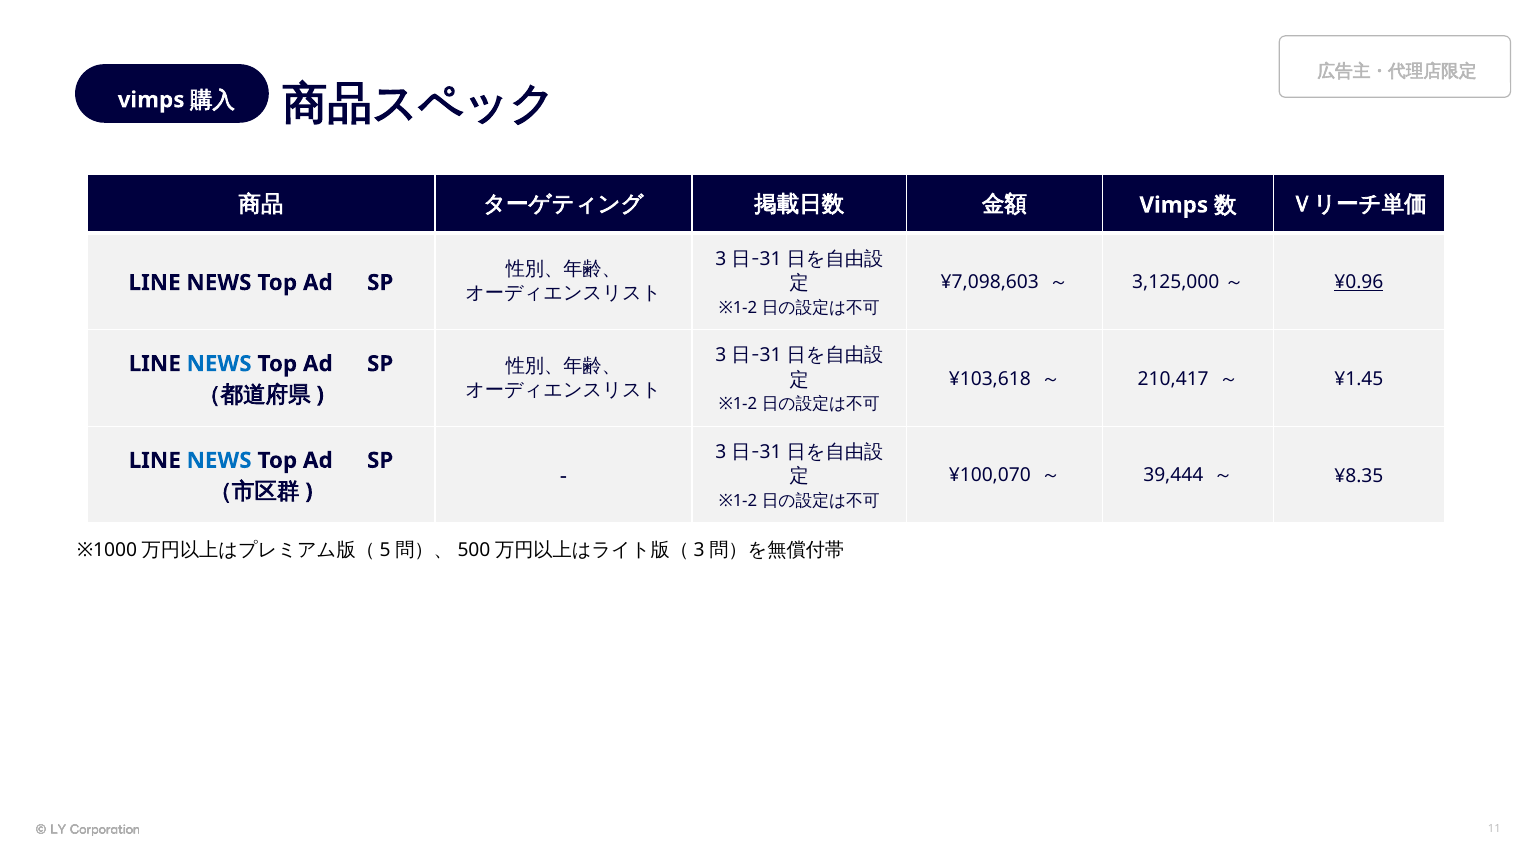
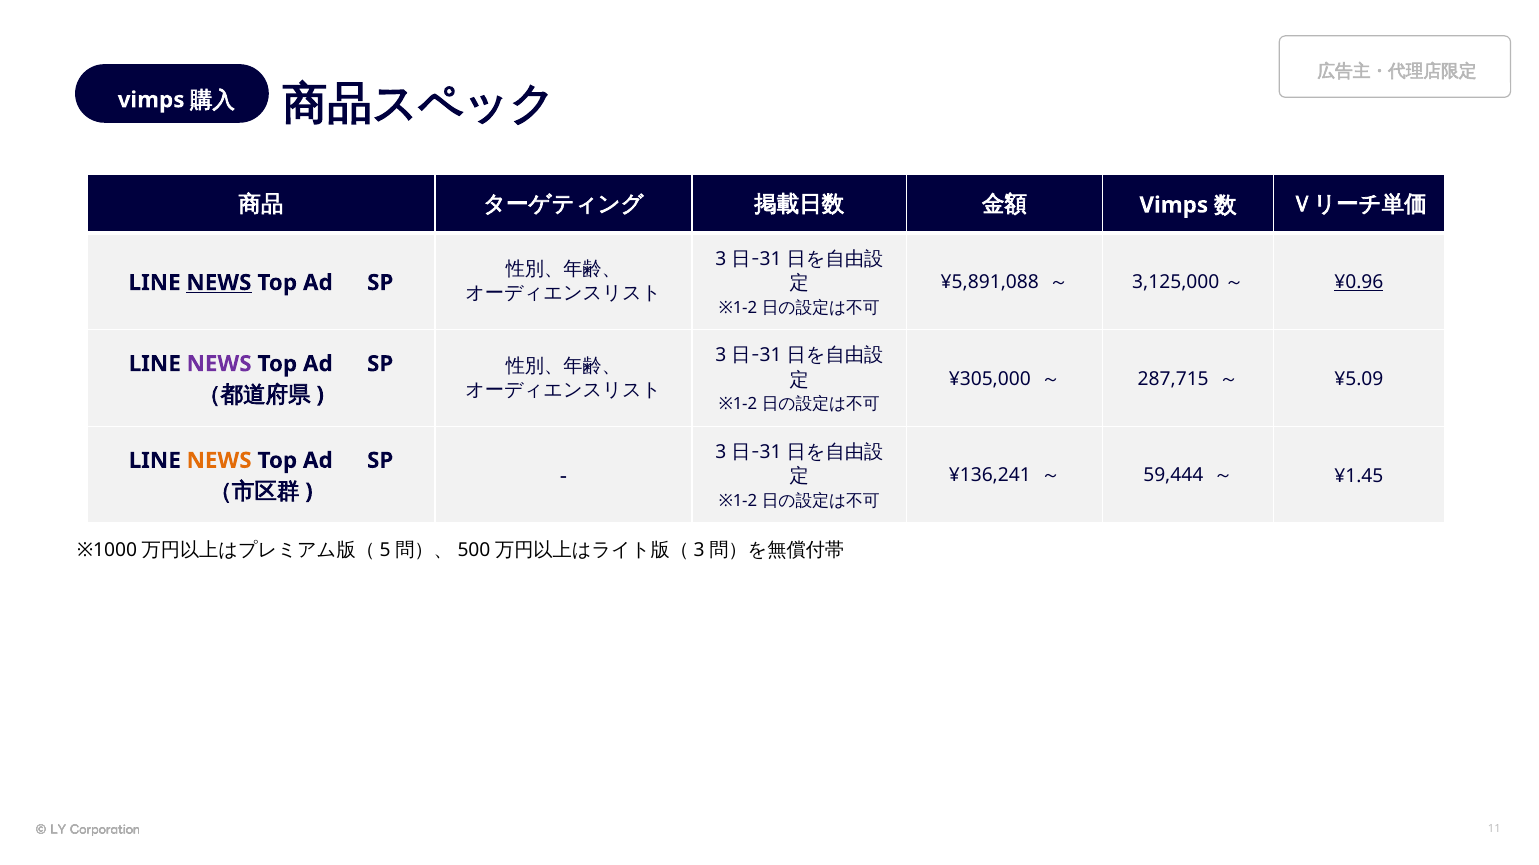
¥7,098,603: ¥7,098,603 -> ¥5,891,088 (990, 283)
NEWS underline: none -> present (219, 283)
NEWS colour: blue -> purple (219, 364)
¥103,618: ¥103,618 -> ¥305,000 (990, 379)
210,417: 210,417 -> 287,715 (1173, 379)
¥1.45: ¥1.45 -> ¥5.09 (1359, 379)
NEWS colour: blue -> orange (219, 461)
¥100,070: ¥100,070 -> ¥136,241 (990, 476)
39,444: 39,444 -> 59,444 (1173, 476)
¥8.35: ¥8.35 -> ¥1.45 (1359, 476)
